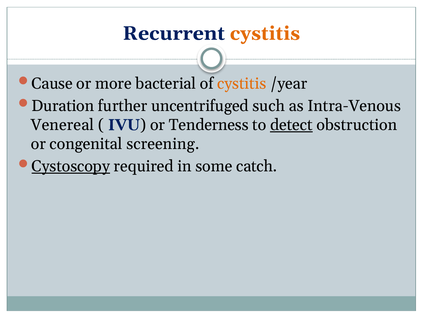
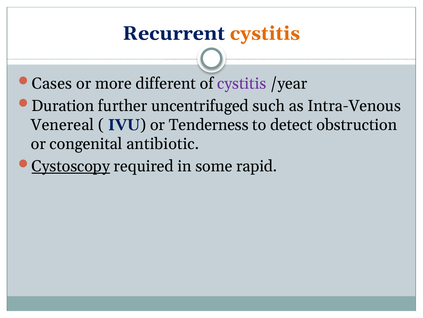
Cause: Cause -> Cases (52, 83)
bacterial: bacterial -> different (166, 83)
cystitis colour: orange -> purple (242, 83)
detect underline: present -> none (291, 125)
screening: screening -> antibiotic (163, 144)
catch: catch -> rapid (257, 166)
